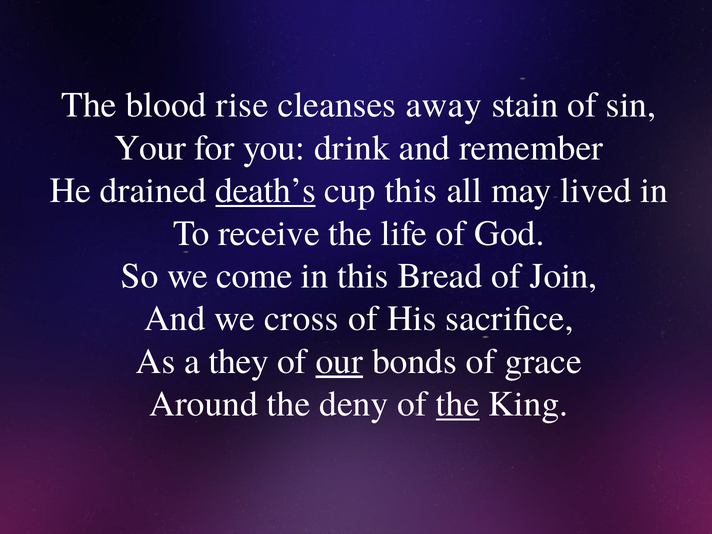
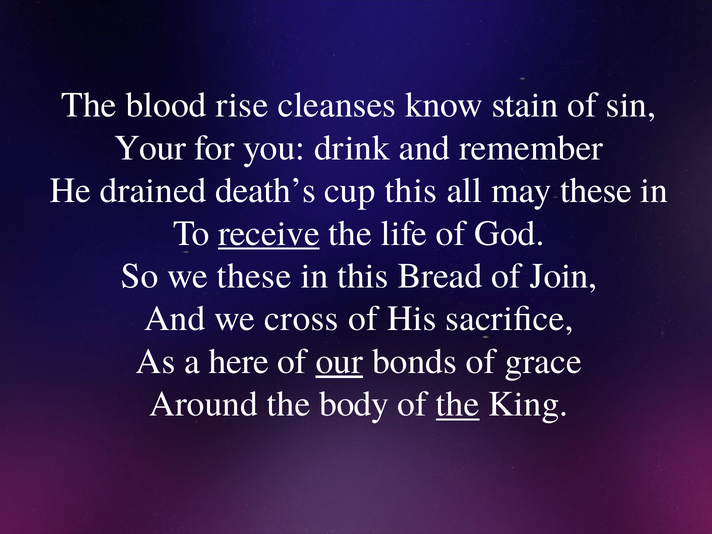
away: away -> know (444, 105)
death’s underline: present -> none (266, 191)
may lived: lived -> these (596, 191)
receive underline: none -> present (269, 233)
we come: come -> these (254, 276)
they: they -> here (239, 361)
deny: deny -> body (354, 404)
